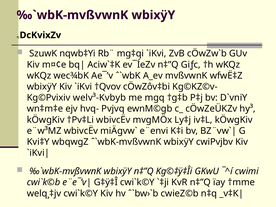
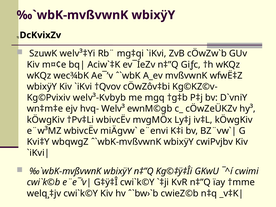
nqwb‡Yi: nqwb‡Yi -> welv³‡Yi (77, 54)
Pvjvq: Pvjvq -> Welv³ (113, 109)
